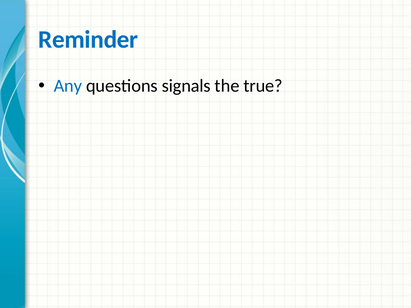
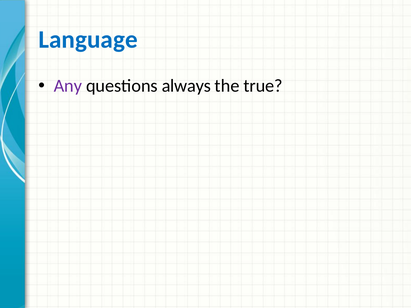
Reminder: Reminder -> Language (88, 40)
Any colour: blue -> purple (68, 86)
signals: signals -> always (186, 86)
